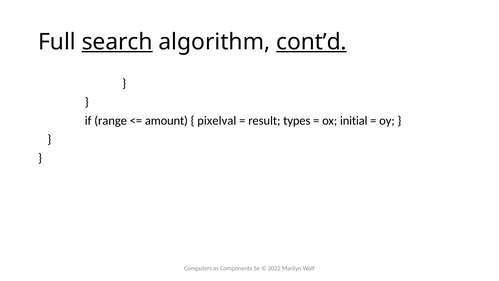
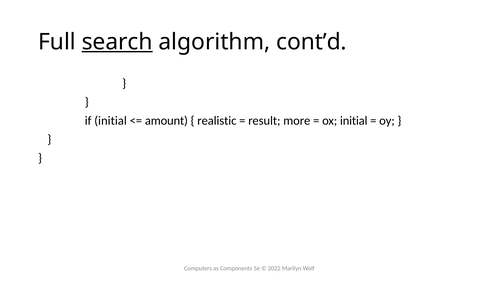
cont’d underline: present -> none (312, 42)
if range: range -> initial (111, 121)
pixelval: pixelval -> realistic (217, 121)
types: types -> more (297, 121)
